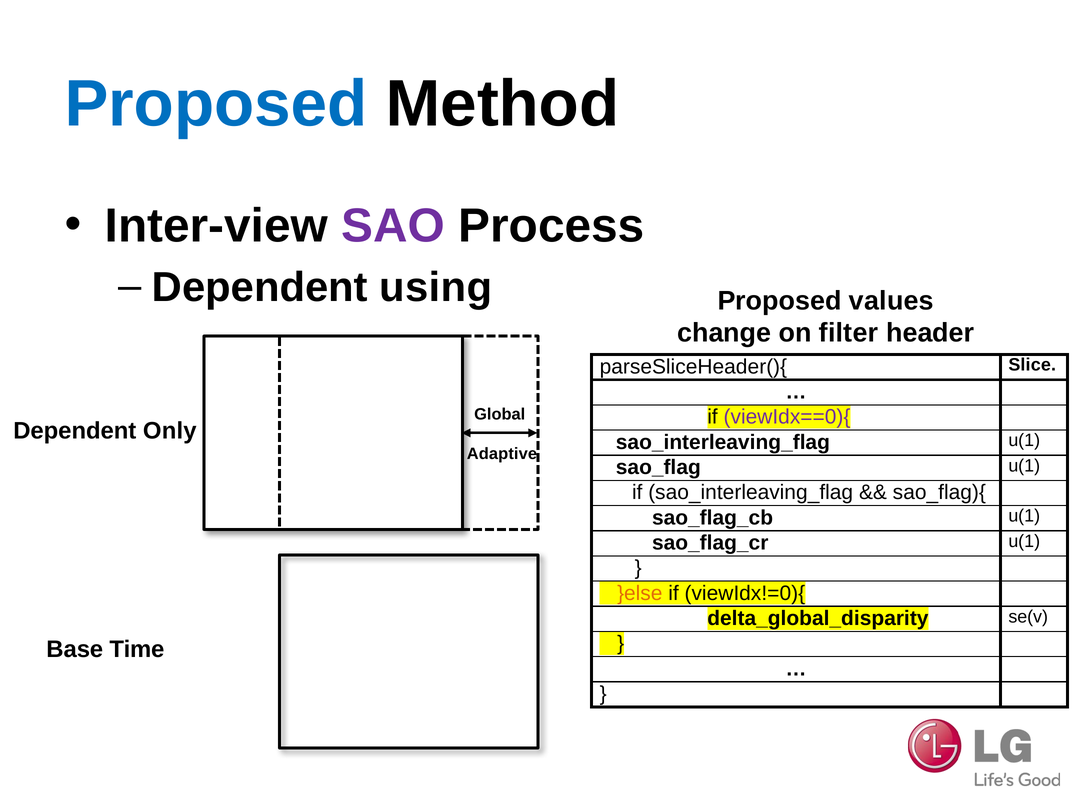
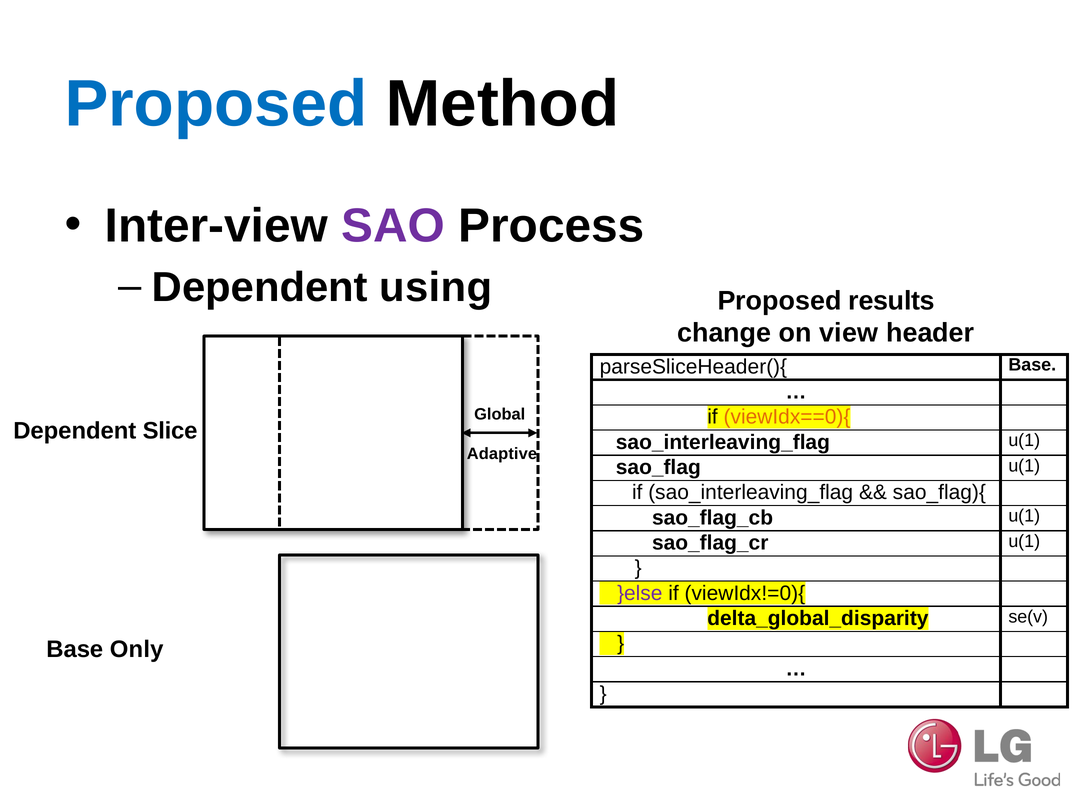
values: values -> results (892, 301)
filter: filter -> view (849, 333)
parseSliceHeader(){ Slice: Slice -> Base (1032, 365)
viewIdx==0){ colour: purple -> orange (787, 417)
Only: Only -> Slice (170, 431)
}else colour: orange -> purple (640, 593)
Time: Time -> Only (137, 649)
